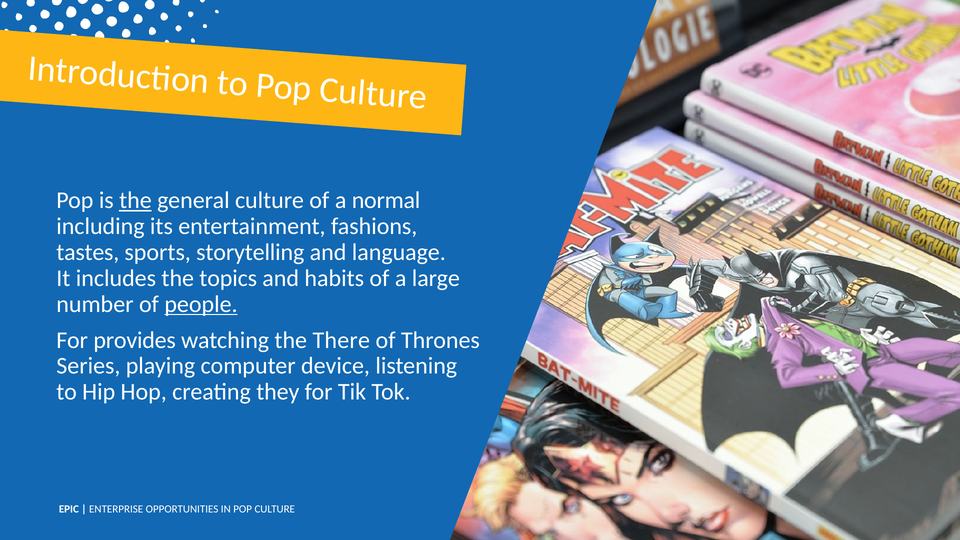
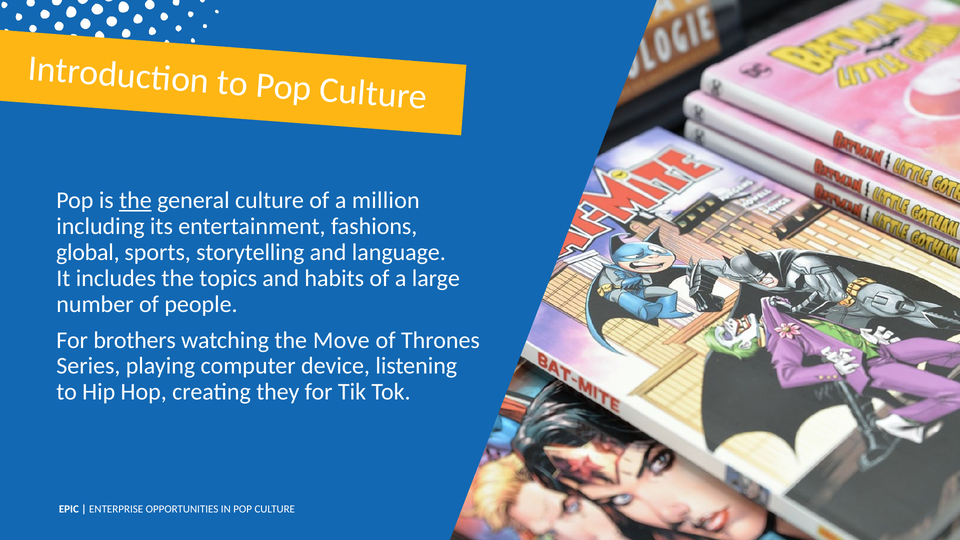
normal: normal -> million (386, 201)
tastes: tastes -> global (88, 252)
people underline: present -> none (201, 304)
provides: provides -> brothers (135, 340)
There: There -> Move (341, 340)
